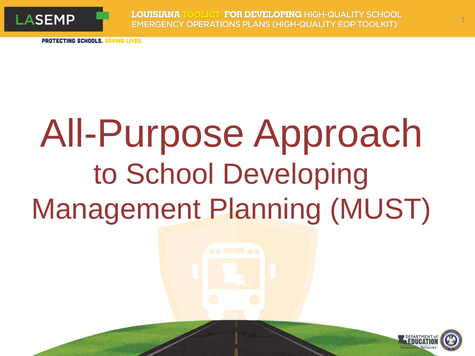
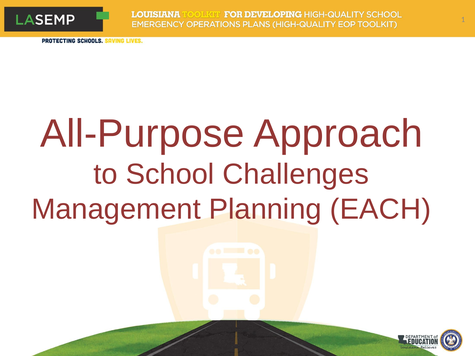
Developing: Developing -> Challenges (296, 174)
MUST: MUST -> EACH (380, 209)
